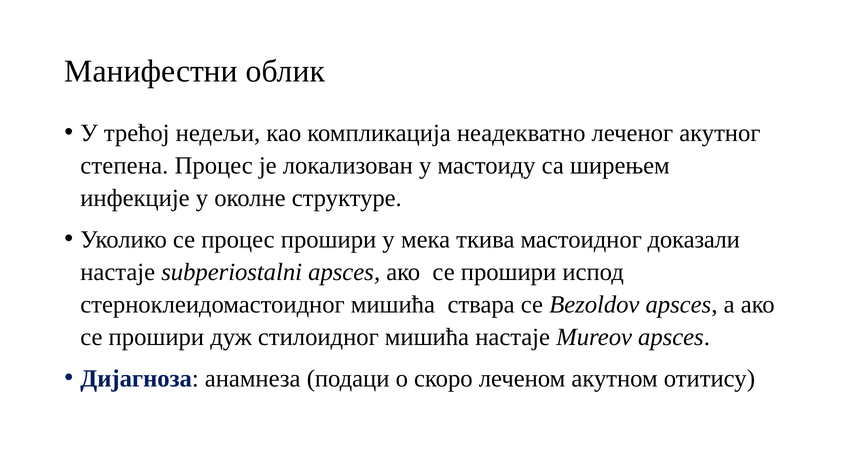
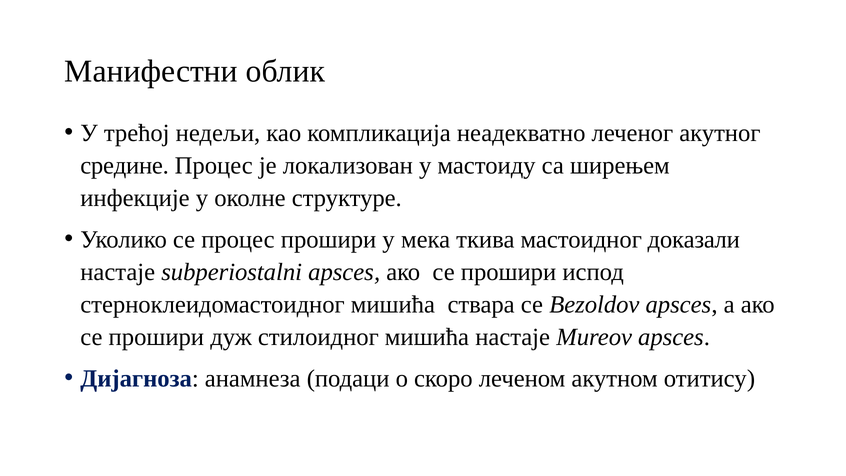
степена: степена -> средине (125, 166)
